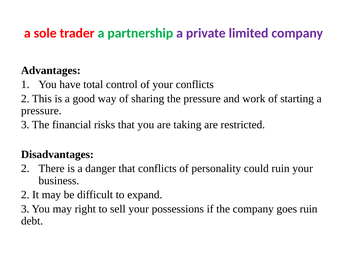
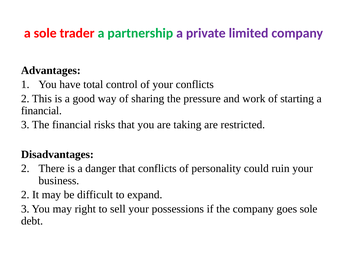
pressure: pressure -> financial (41, 111)
goes ruin: ruin -> sole (309, 209)
